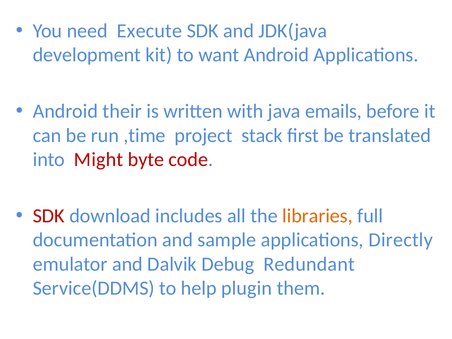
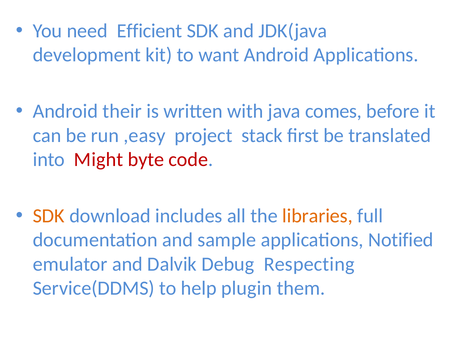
Execute: Execute -> Efficient (150, 31)
emails: emails -> comes (333, 111)
,time: ,time -> ,easy (145, 135)
SDK colour: red -> orange (49, 216)
Directly: Directly -> Notified (401, 240)
Redundant: Redundant -> Respecting (309, 264)
